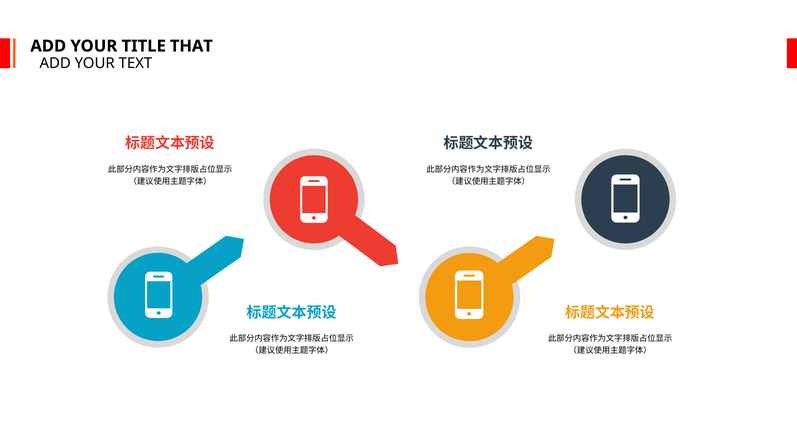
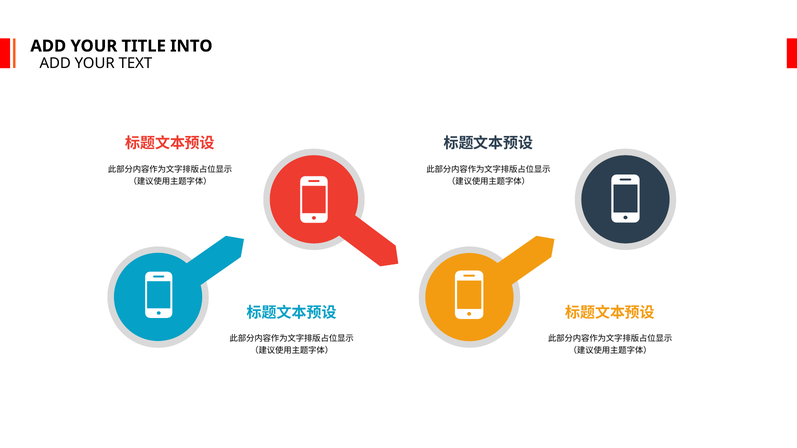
THAT: THAT -> INTO (191, 46)
